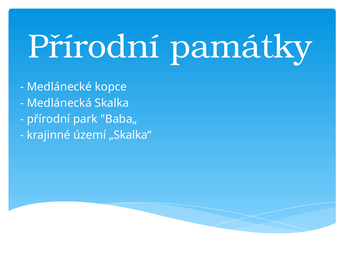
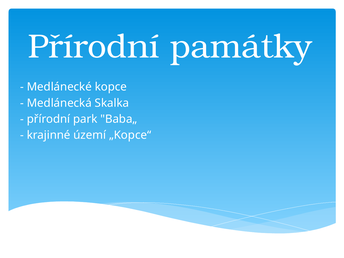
„Skalka“: „Skalka“ -> „Kopce“ (130, 135)
